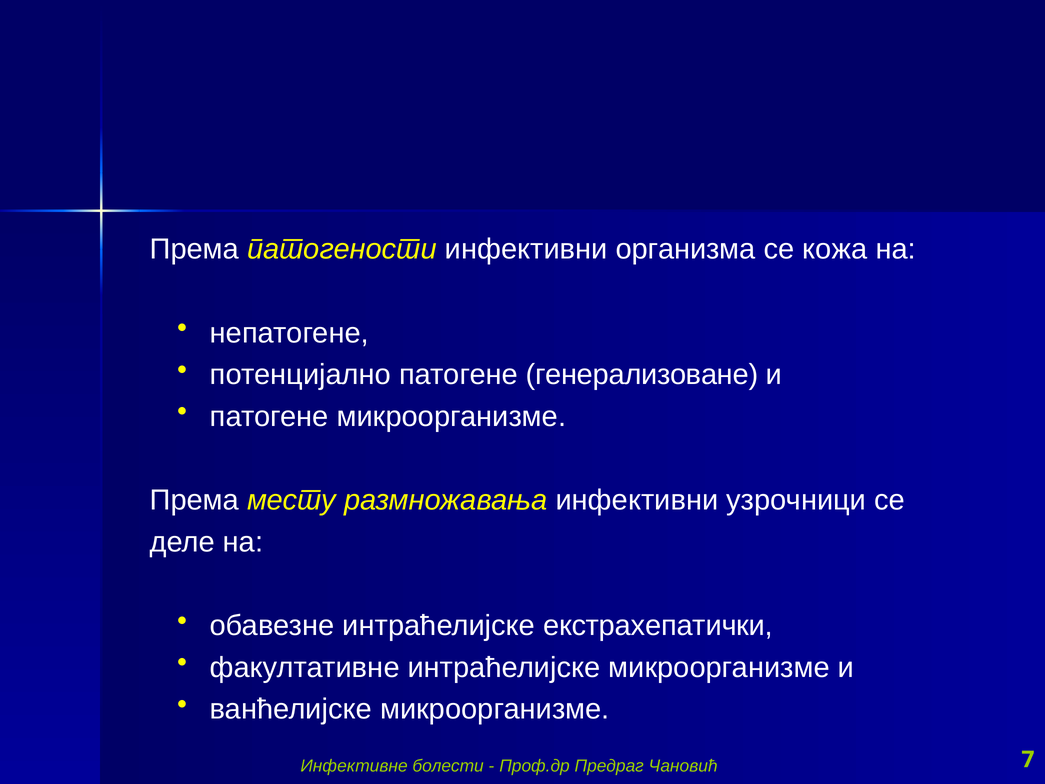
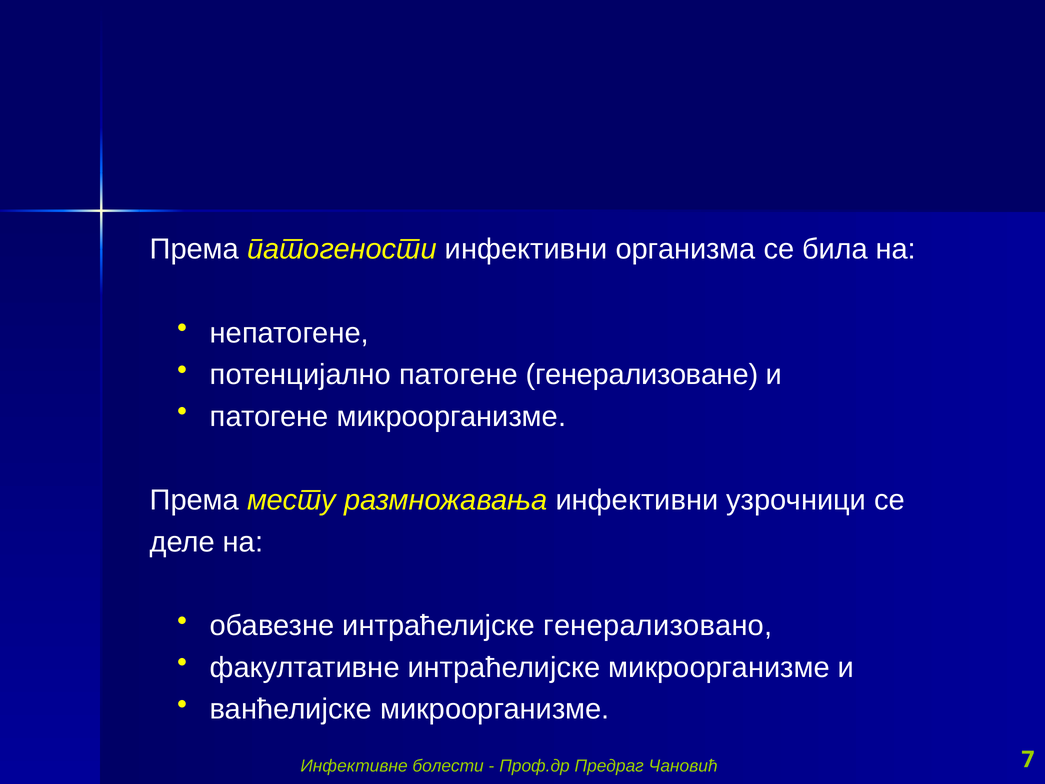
кожа: кожа -> била (835, 249)
екстрахепатички: екстрахепатички -> генерализовано (658, 625)
